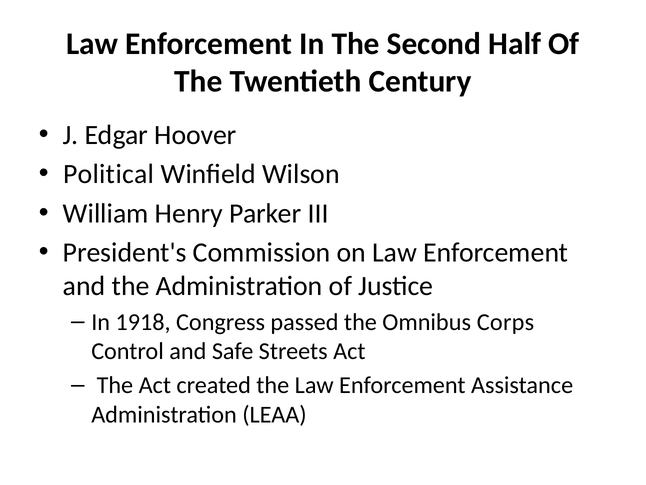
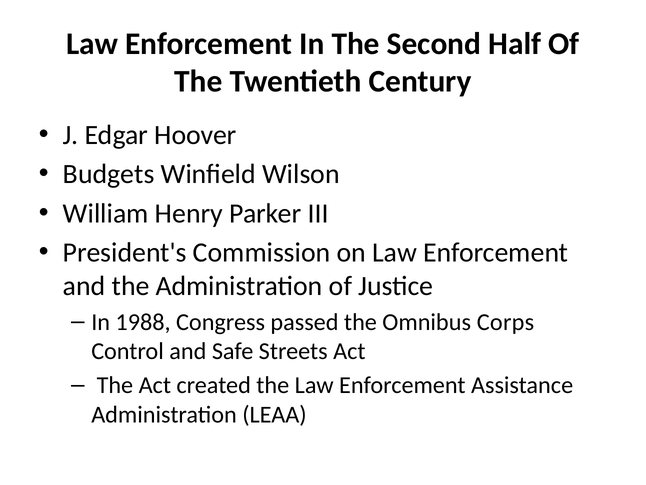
Political: Political -> Budgets (109, 174)
1918: 1918 -> 1988 (143, 322)
